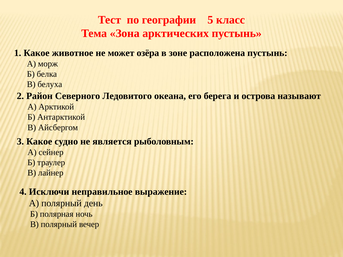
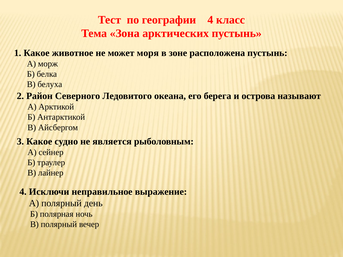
географии 5: 5 -> 4 (210, 20)
озёра: озёра -> моря (148, 53)
